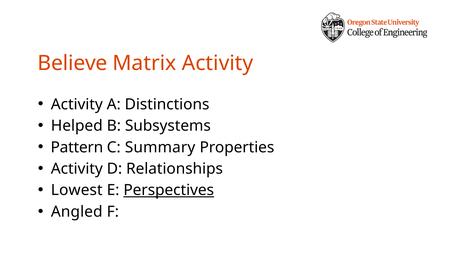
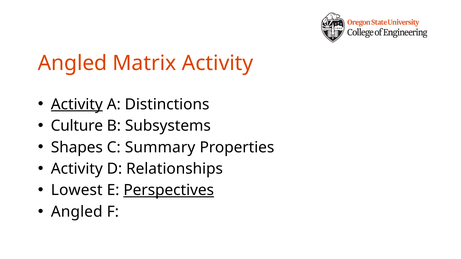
Believe: Believe -> Angled (73, 63)
Activity underline: none -> present (77, 104)
Helped: Helped -> Culture (77, 126)
Pattern: Pattern -> Shapes (77, 147)
